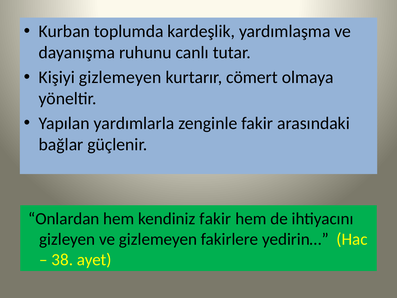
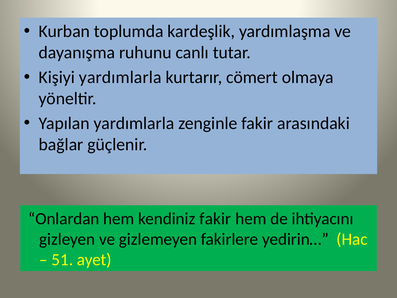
Kişiyi gizlemeyen: gizlemeyen -> yardımlarla (120, 77)
38: 38 -> 51 (62, 260)
